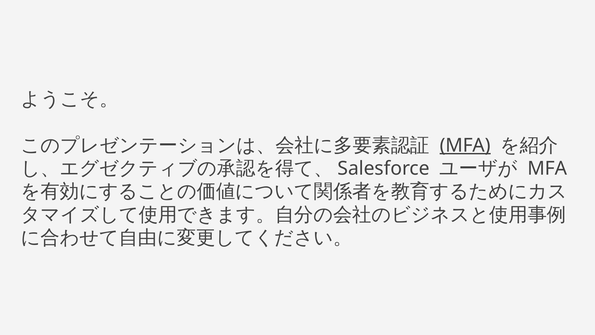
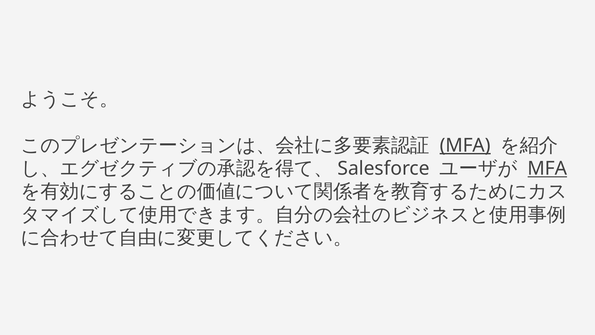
MFA underline: none -> present (547, 168)
